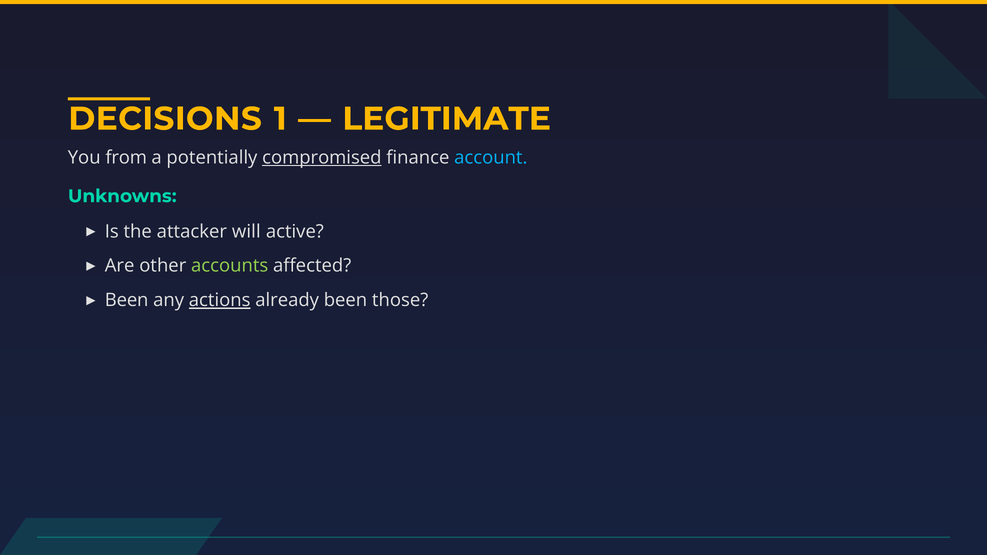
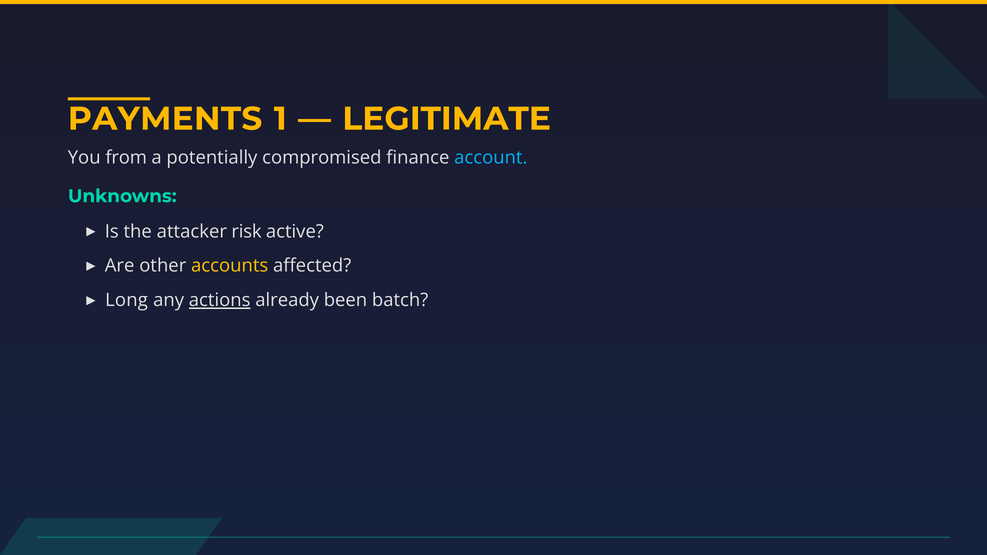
DECISIONS: DECISIONS -> PAYMENTS (165, 119)
compromised underline: present -> none (322, 158)
will: will -> risk (247, 232)
accounts colour: light green -> yellow (230, 266)
Been: Been -> Long (126, 300)
those: those -> batch (400, 300)
